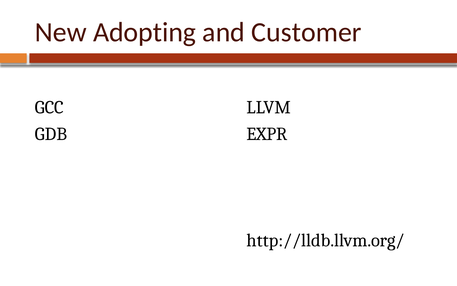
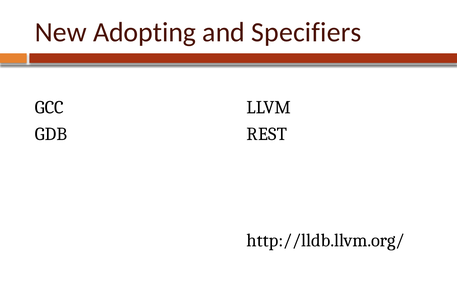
Customer: Customer -> Specifiers (306, 32)
EXPR: EXPR -> REST (267, 134)
